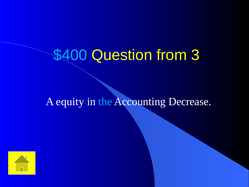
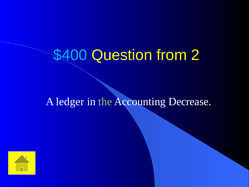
3: 3 -> 2 (195, 55)
equity: equity -> ledger (70, 101)
the colour: light blue -> light green (105, 101)
